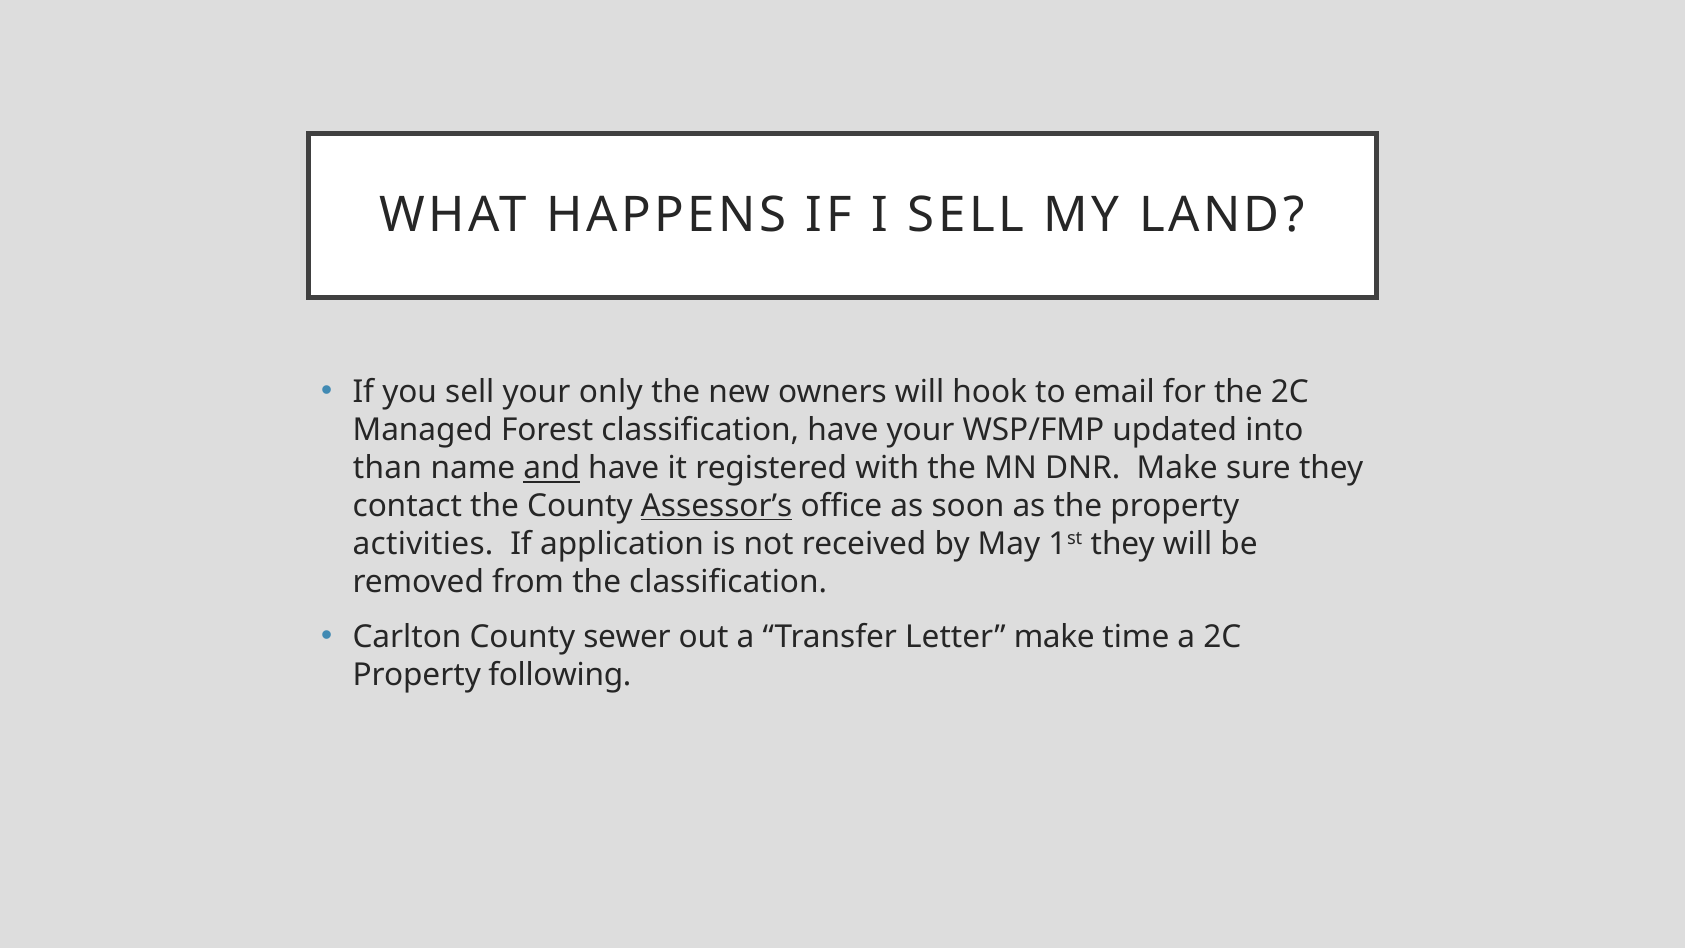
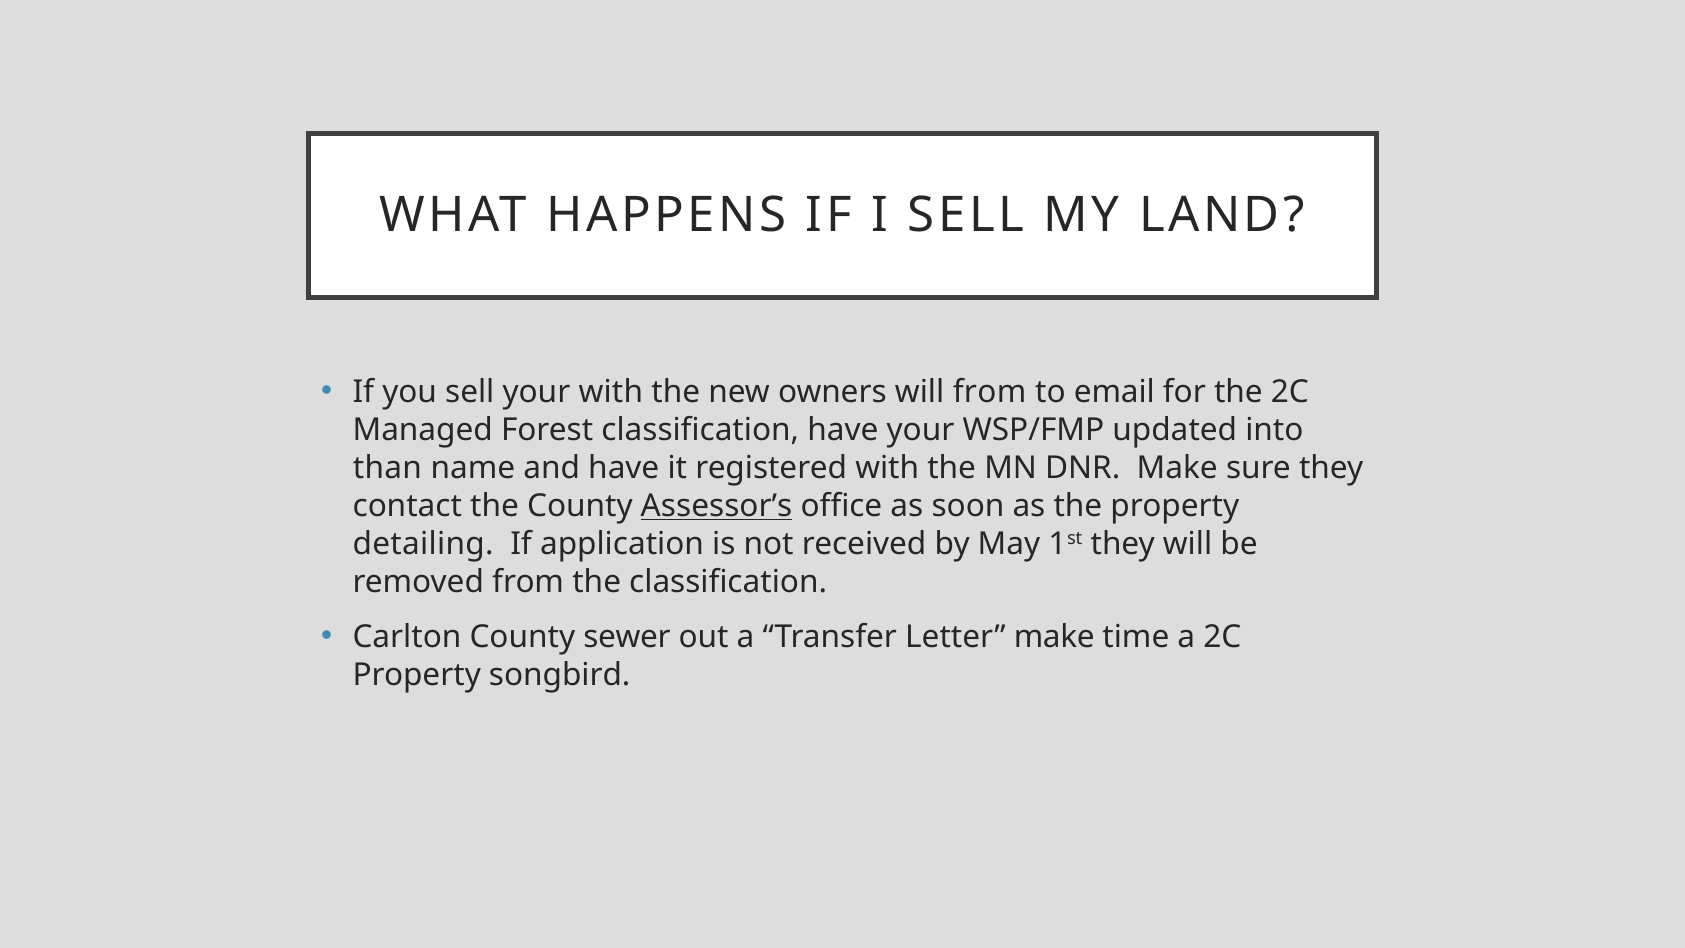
your only: only -> with (611, 392)
will hook: hook -> from (990, 392)
and underline: present -> none (552, 468)
activities: activities -> detailing (423, 544)
following: following -> songbird (560, 675)
